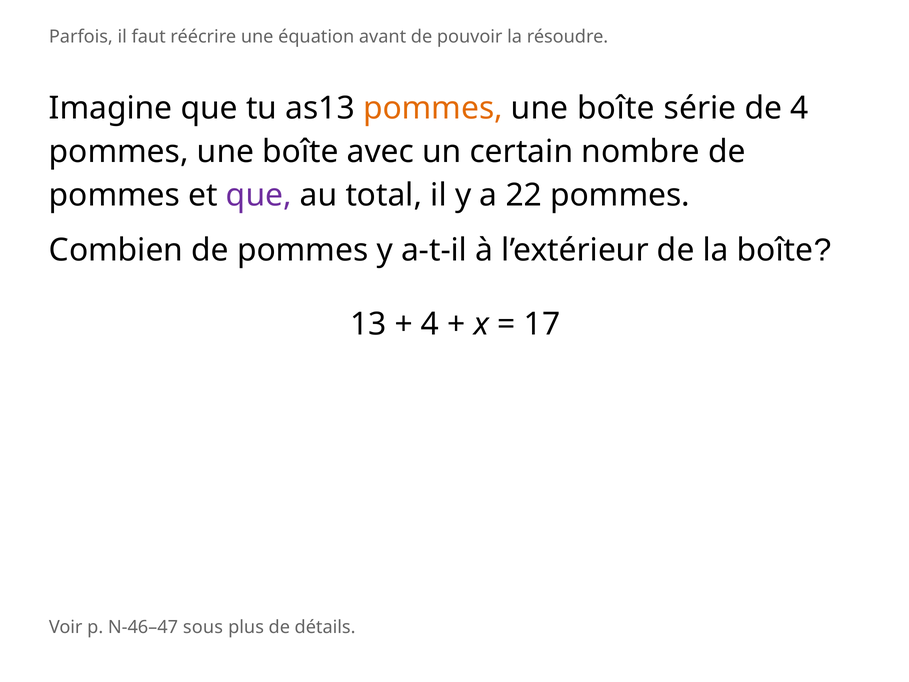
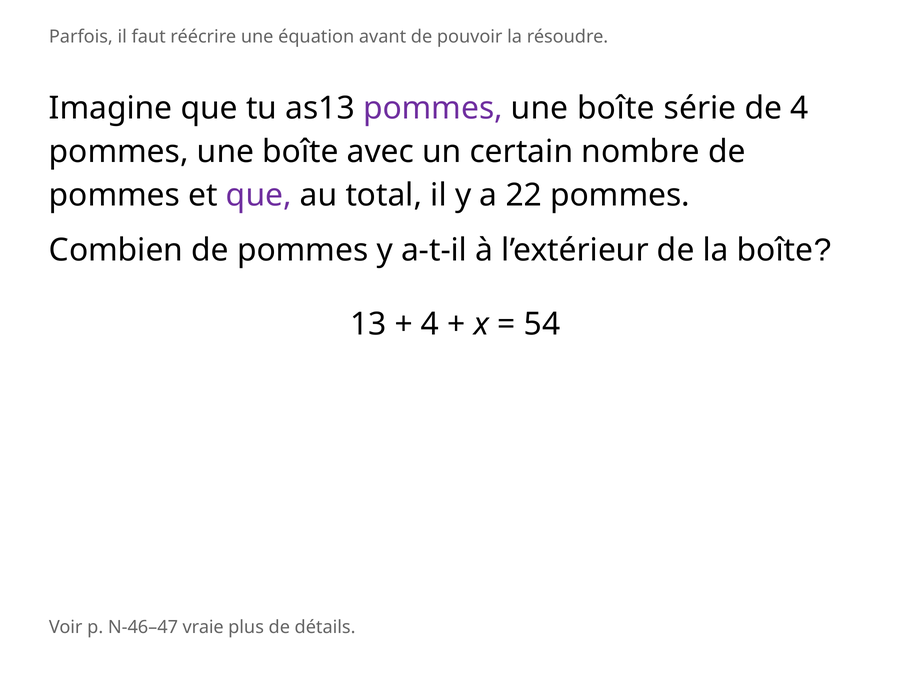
pommes colour: orange -> purple (433, 108)
17: 17 -> 54 (542, 324)
sous: sous -> vraie (203, 627)
